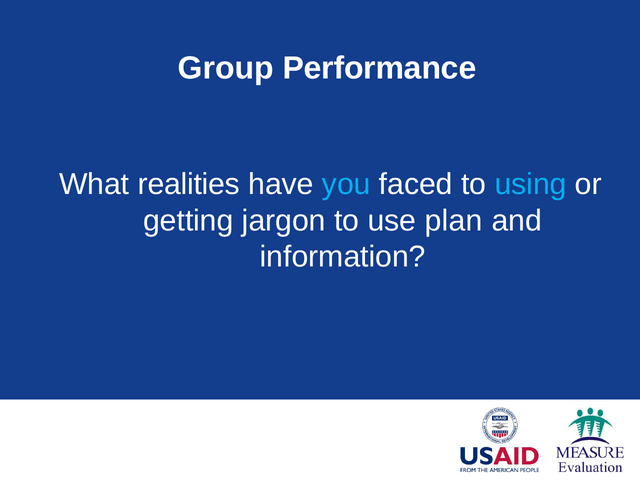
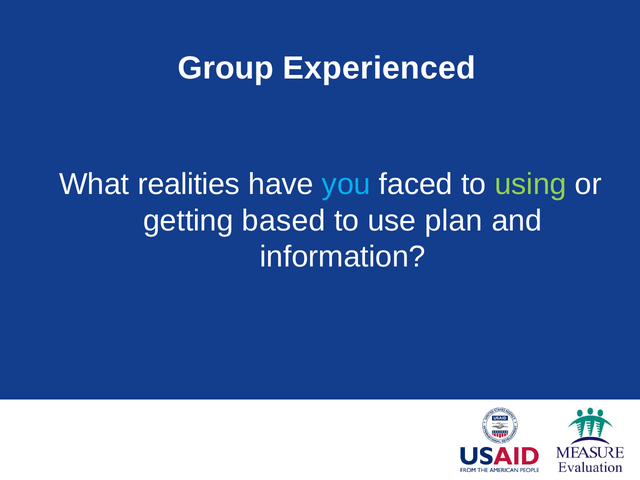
Performance: Performance -> Experienced (379, 68)
using colour: light blue -> light green (531, 184)
jargon: jargon -> based (284, 221)
